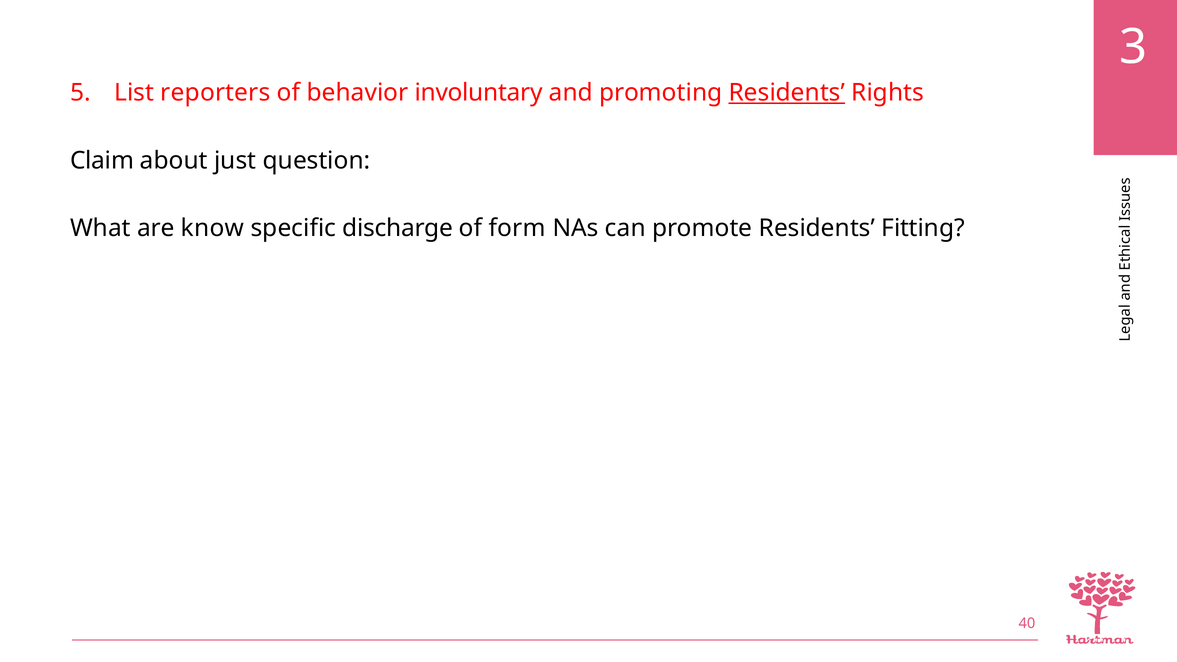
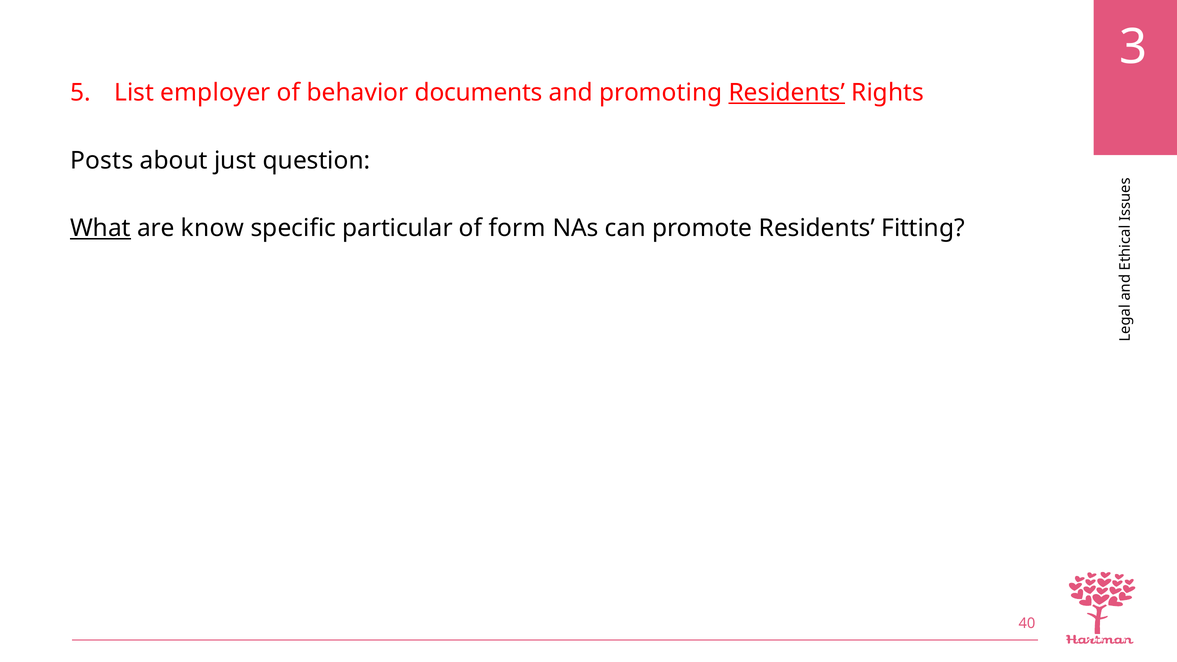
reporters: reporters -> employer (216, 93)
involuntary: involuntary -> documents (479, 93)
Claim: Claim -> Posts (102, 161)
What underline: none -> present (100, 228)
discharge: discharge -> particular (398, 228)
